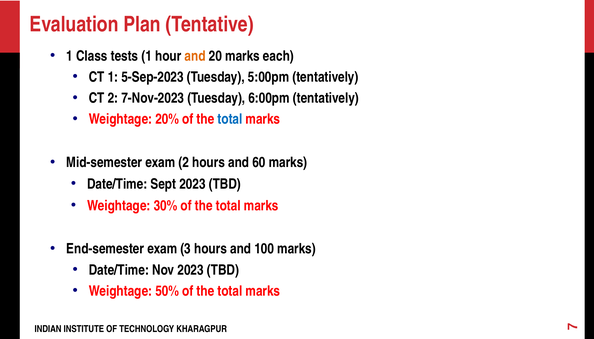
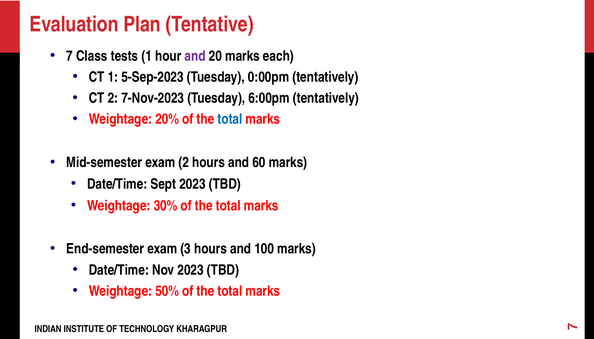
1: 1 -> 7 (70, 56)
and colour: orange -> purple (195, 56)
5:00pm: 5:00pm -> 0:00pm (269, 77)
